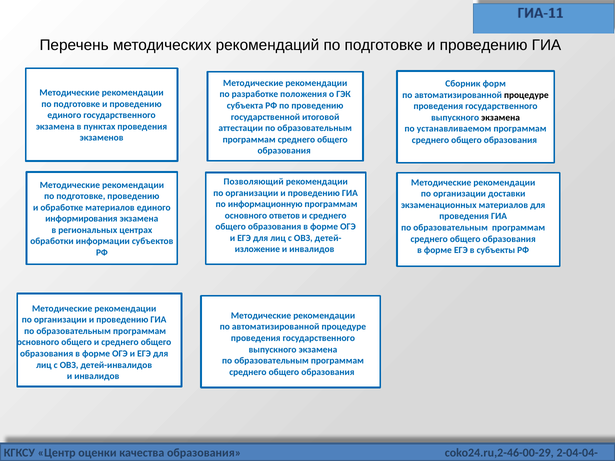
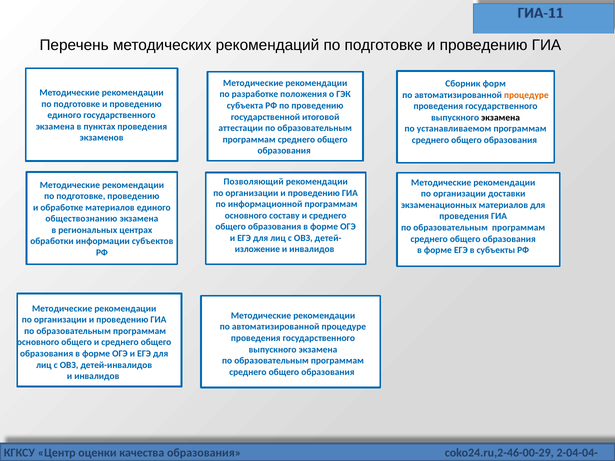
процедуре colour: black -> orange (526, 95)
информационную: информационную -> информационной (265, 204)
ответов: ответов -> составу (284, 216)
информирования: информирования -> обществознанию (81, 219)
